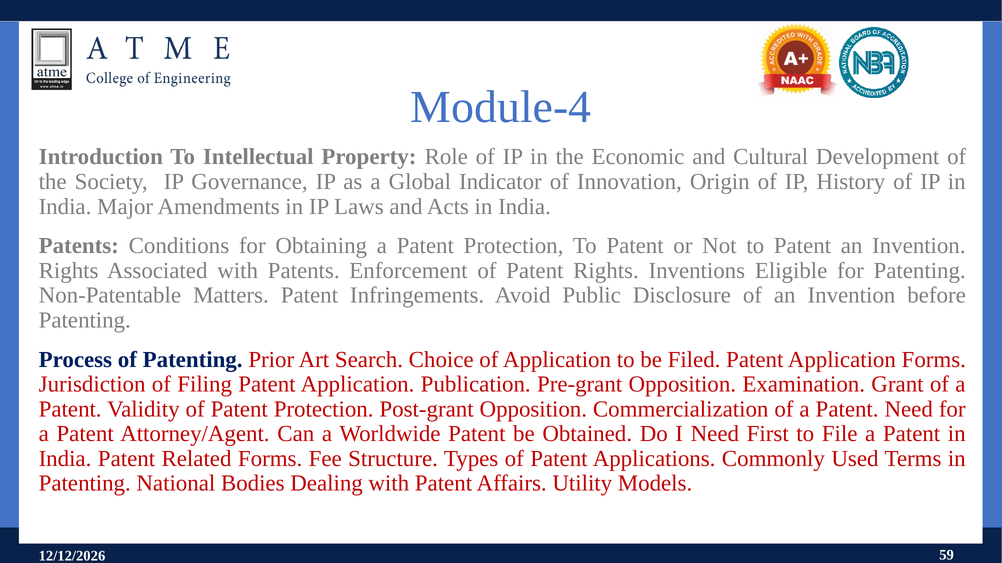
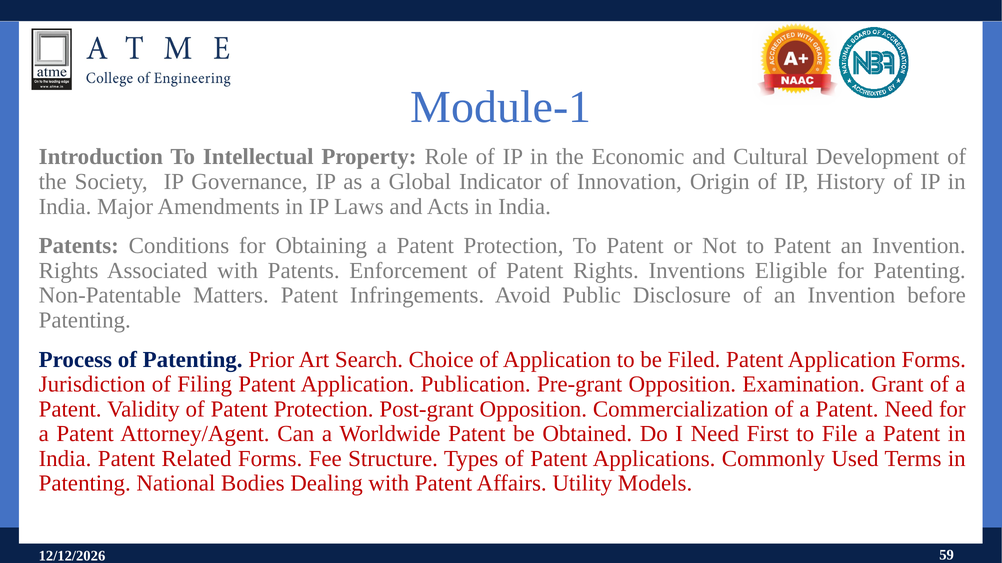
Module-4: Module-4 -> Module-1 (501, 107)
